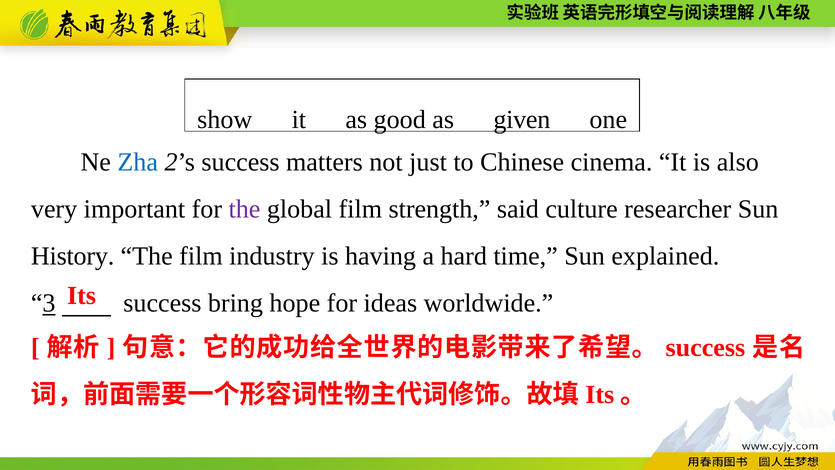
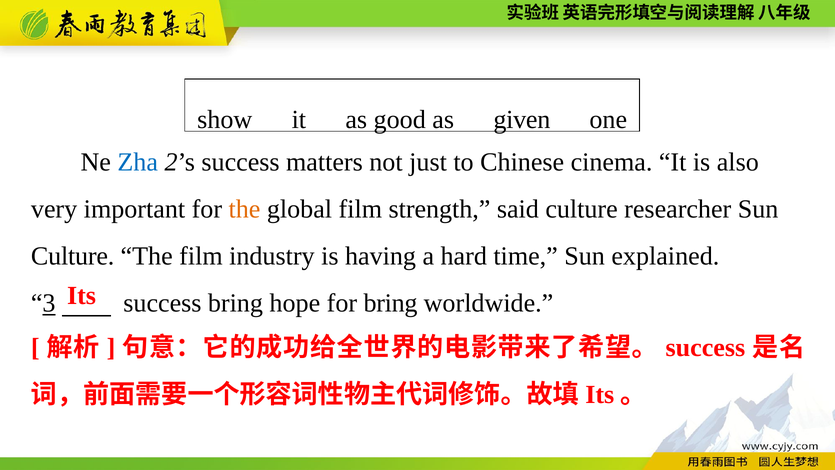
the colour: purple -> orange (245, 209)
History: History -> Culture (73, 256)
for ideas: ideas -> bring (391, 303)
